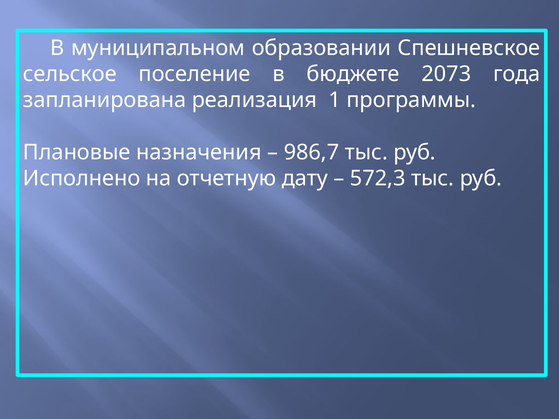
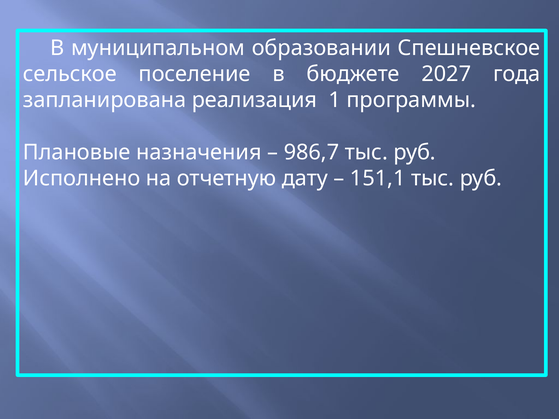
2073: 2073 -> 2027 (446, 74)
572,3: 572,3 -> 151,1 (378, 178)
